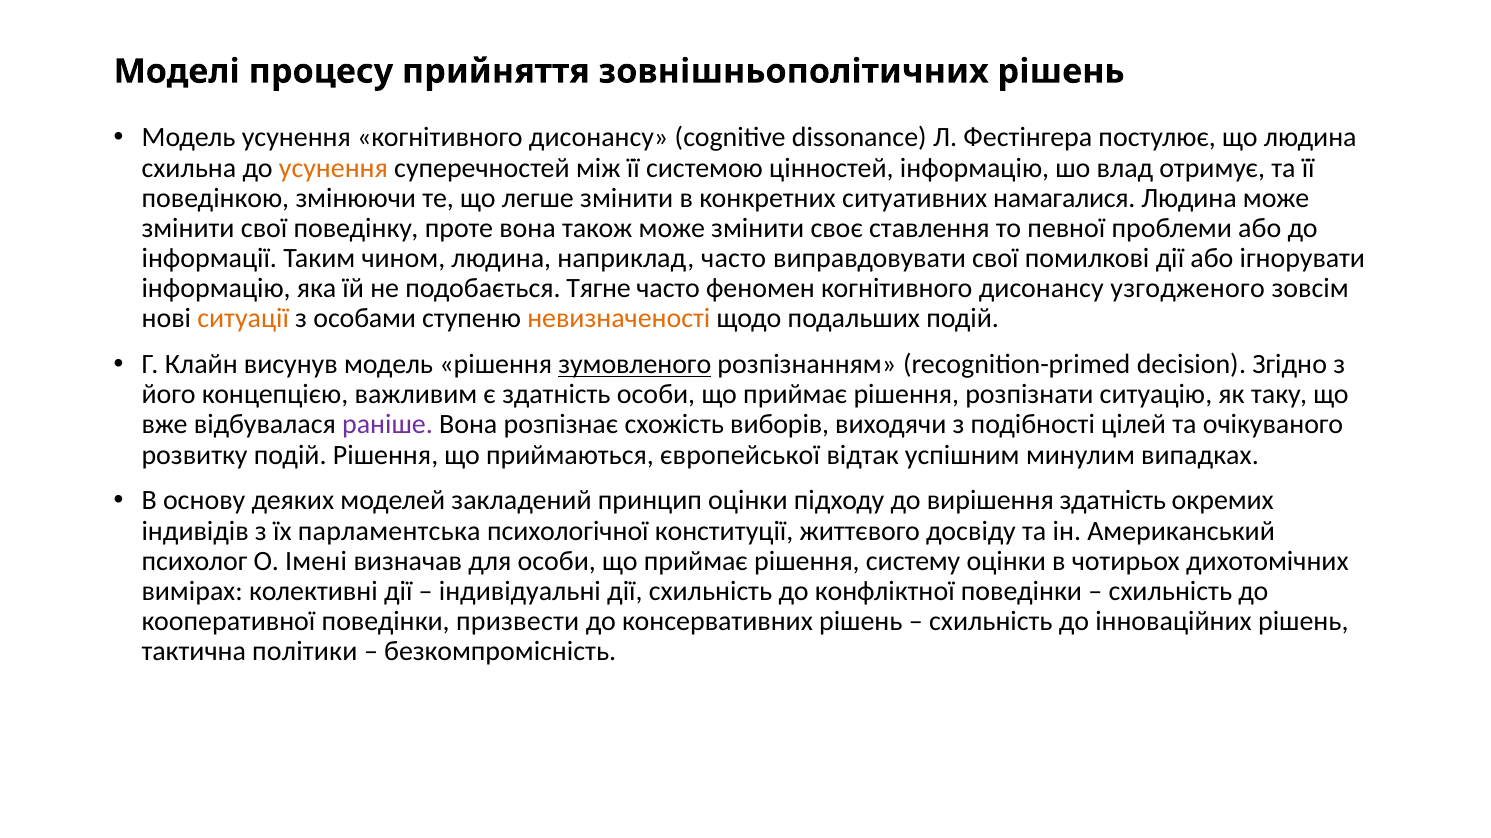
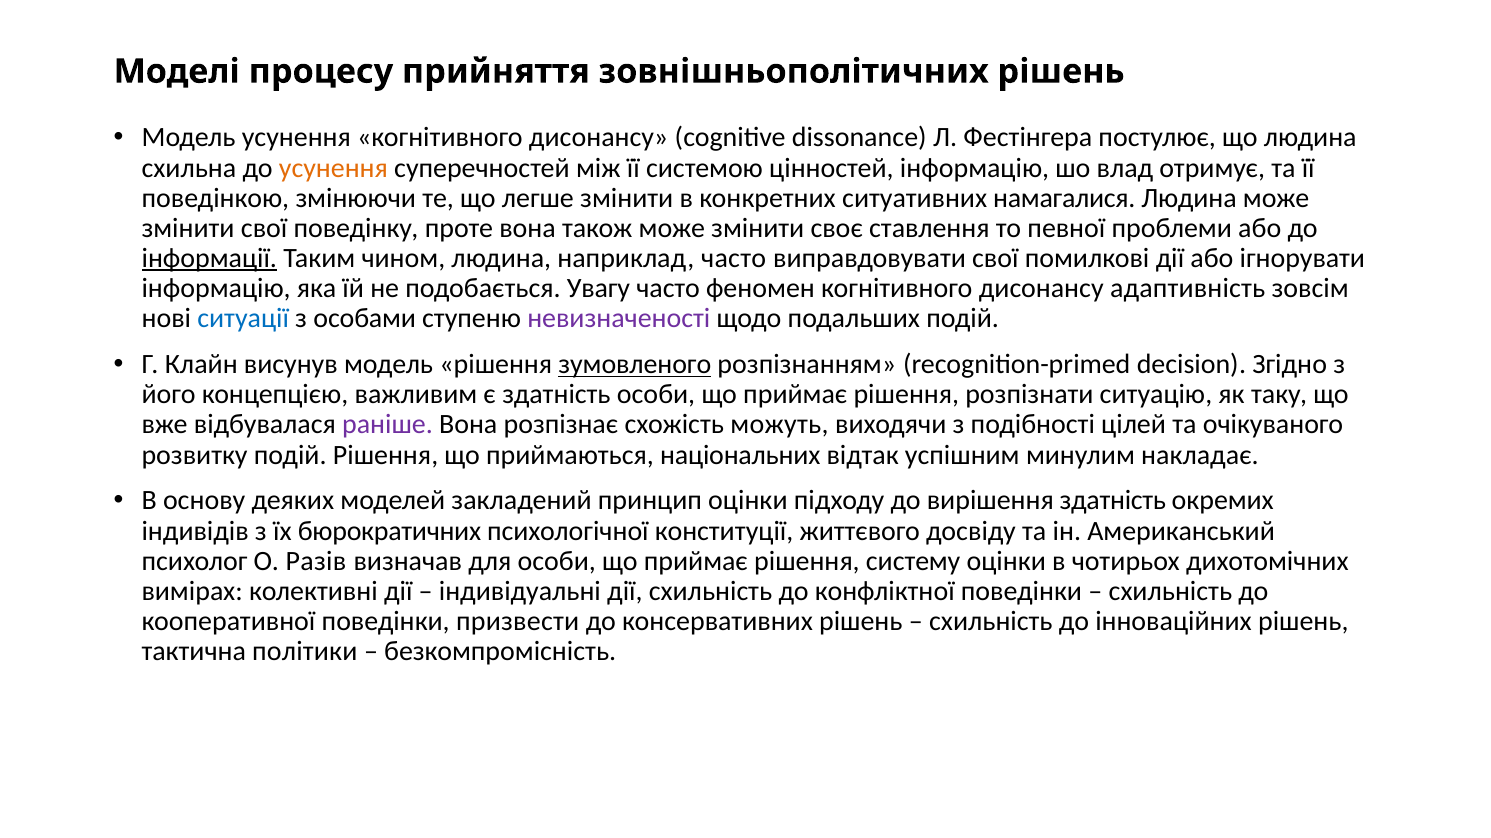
інформації underline: none -> present (209, 259)
Тягне: Тягне -> Увагу (599, 289)
узгодженого: узгодженого -> адаптивність (1188, 289)
ситуації colour: orange -> blue (243, 319)
невизначеності colour: orange -> purple (619, 319)
виборів: виборів -> можуть (779, 425)
європейської: європейської -> національних (740, 455)
випадках: випадках -> накладає (1200, 455)
парламентська: парламентська -> бюрократичних (390, 531)
Імені: Імені -> Разів (316, 561)
